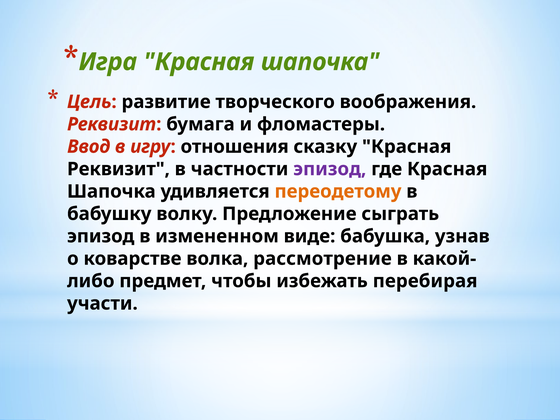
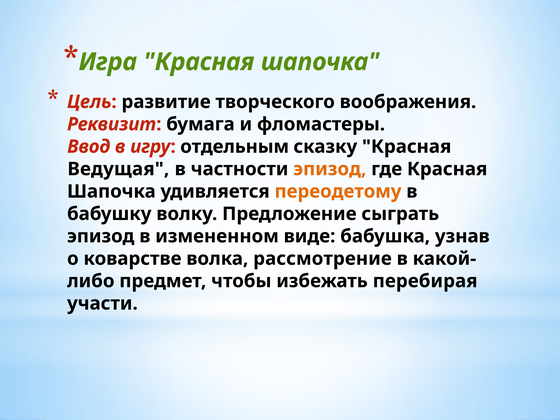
отношения: отношения -> отдельным (235, 147)
Реквизит: Реквизит -> Ведущая (118, 169)
эпизод colour: purple -> orange (330, 169)
